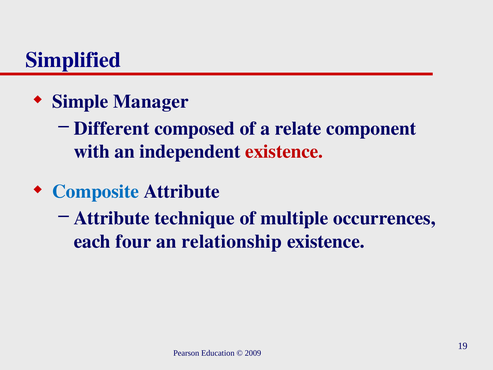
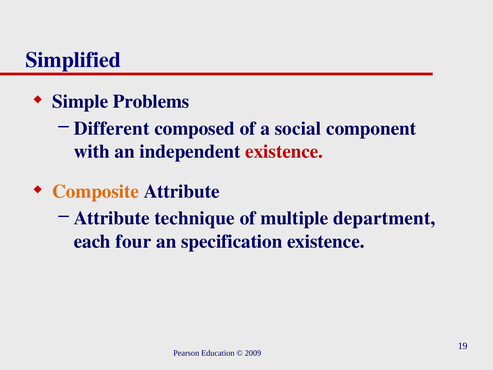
Manager: Manager -> Problems (151, 102)
relate: relate -> social (298, 128)
Composite colour: blue -> orange (96, 191)
occurrences: occurrences -> department (384, 218)
relationship: relationship -> specification (232, 241)
